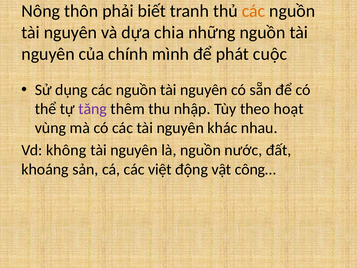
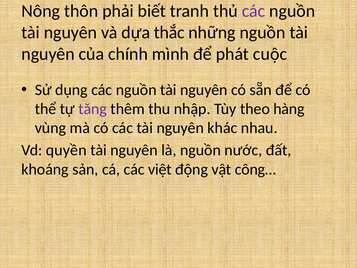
các colour: orange -> purple (254, 11)
chia: chia -> thắc (169, 32)
hoạt: hoạt -> hàng (289, 109)
không: không -> quyền (66, 150)
